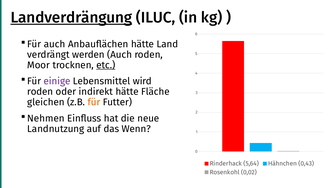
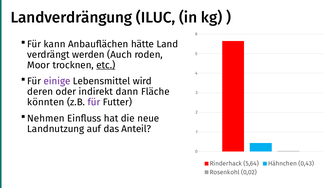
Landverdrängung underline: present -> none (71, 18)
Für auch: auch -> kann (55, 44)
roden: roden -> deren (40, 92)
indirekt hätte: hätte -> dann (127, 92)
gleichen: gleichen -> könnten (46, 102)
für colour: orange -> purple (94, 102)
Wenn: Wenn -> Anteil (136, 129)
